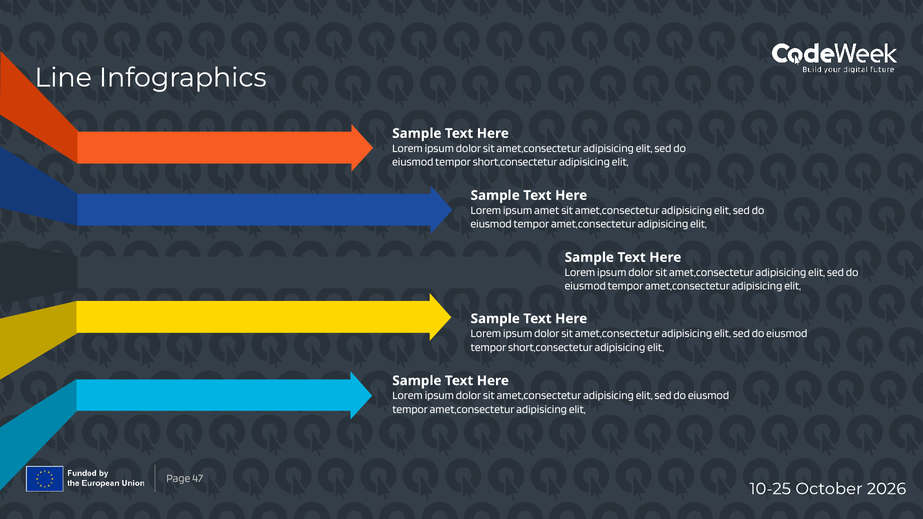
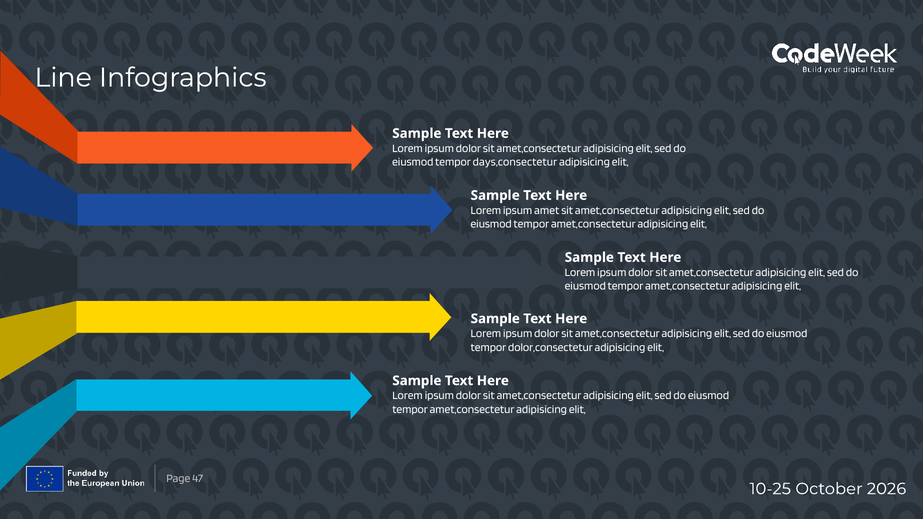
short,consectetur: short,consectetur -> days,consectetur (515, 162)
short,consectetur: short,consectetur -> dolor,consectetur (550, 348)
